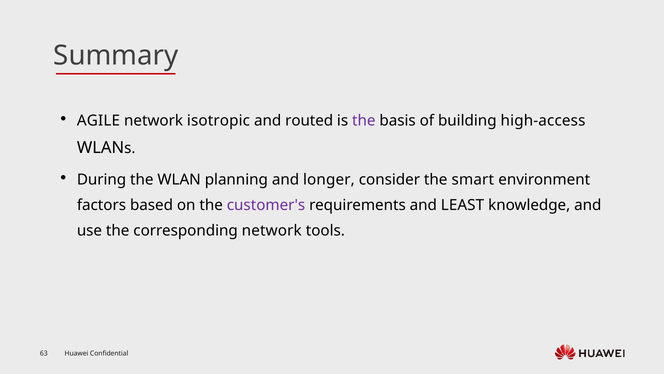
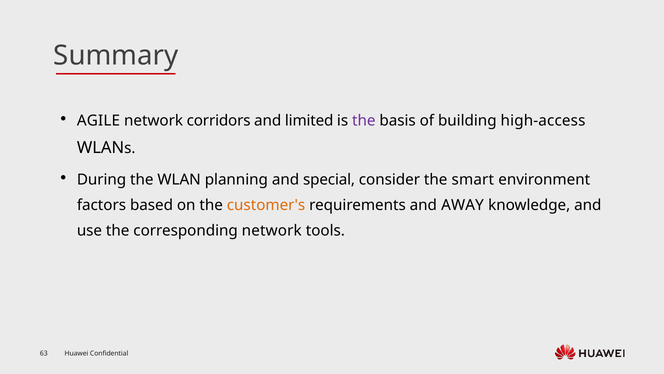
isotropic: isotropic -> corridors (219, 120)
routed: routed -> limited (309, 120)
longer: longer -> special (329, 179)
customer's colour: purple -> orange (266, 205)
LEAST: LEAST -> AWAY (462, 205)
